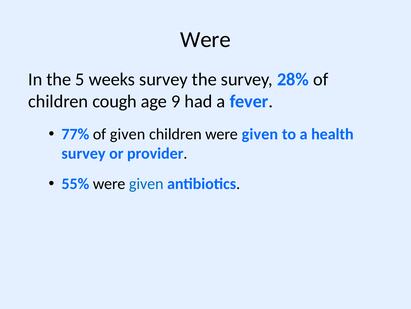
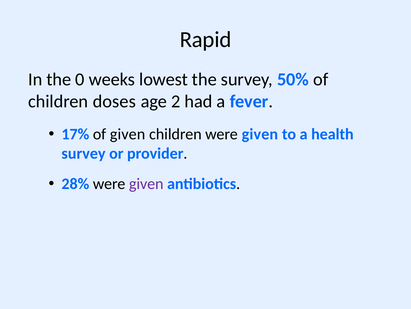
Were: Were -> Rapid (206, 40)
5: 5 -> 0 (80, 79)
weeks survey: survey -> lowest (164, 79)
28%: 28% -> 50% (293, 79)
cough: cough -> doses (114, 101)
9: 9 -> 2 (176, 101)
77%: 77% -> 17% (75, 134)
55%: 55% -> 28% (75, 184)
given colour: blue -> purple (146, 184)
